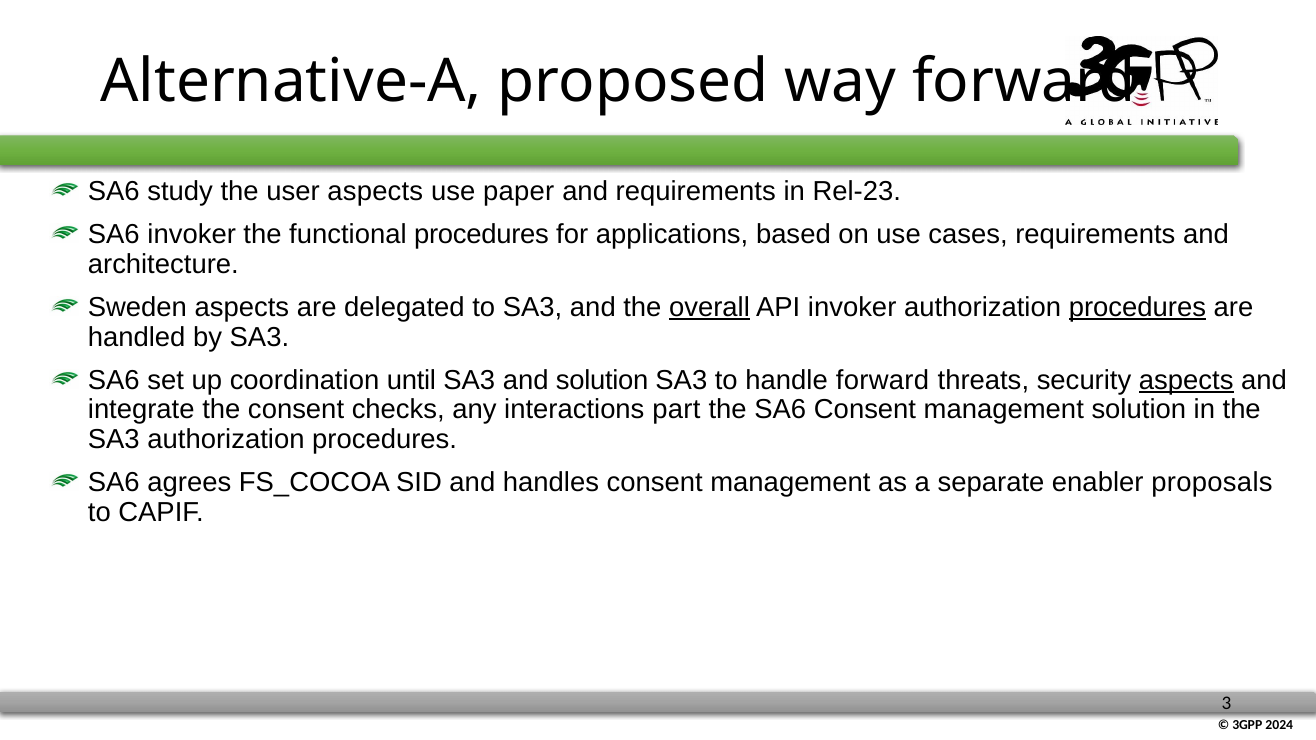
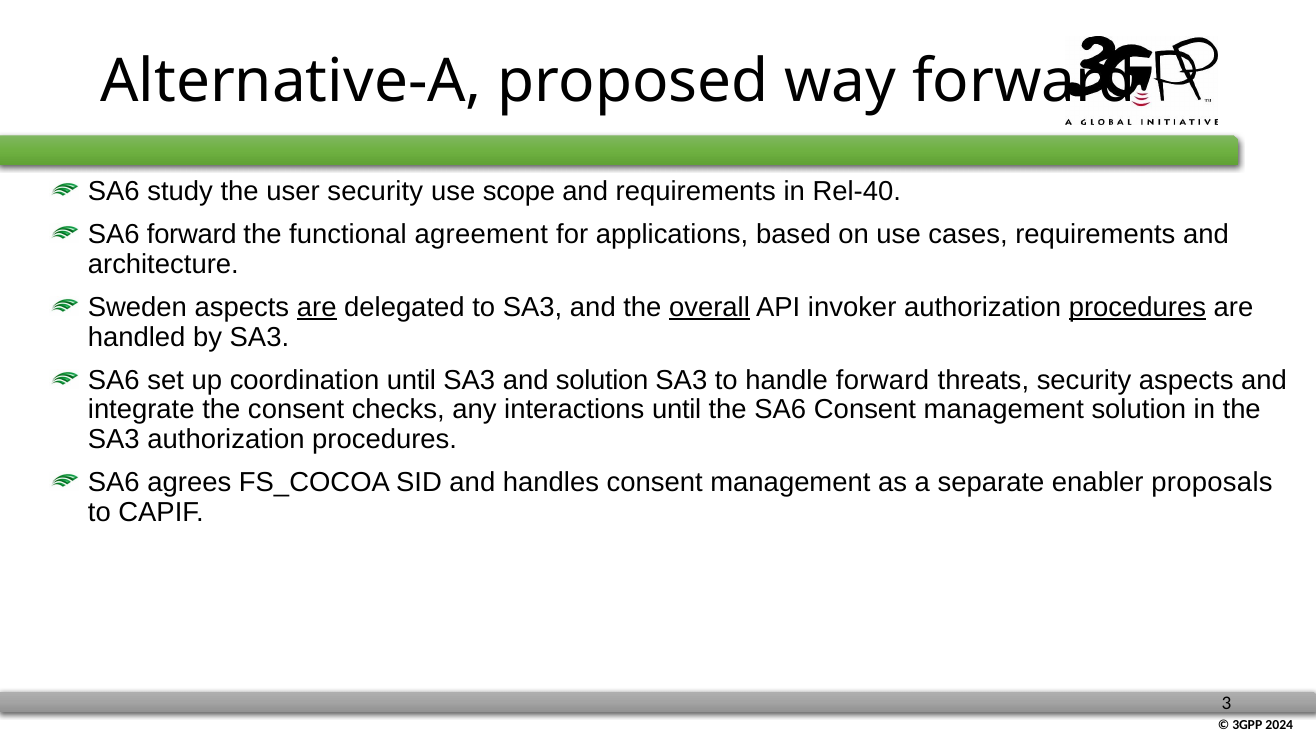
user aspects: aspects -> security (375, 191)
paper: paper -> scope (519, 191)
Rel-23: Rel-23 -> Rel-40 (857, 191)
SA6 invoker: invoker -> forward (192, 235)
functional procedures: procedures -> agreement (481, 235)
are underline: none -> present (317, 308)
aspects underline: present -> none (1186, 380)
interactions part: part -> until (677, 410)
